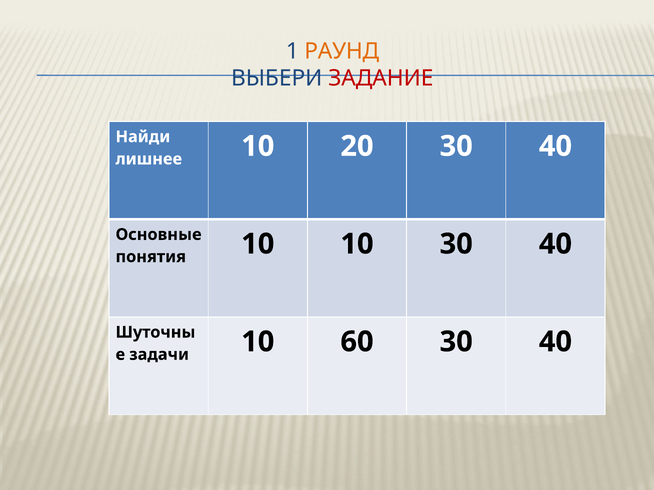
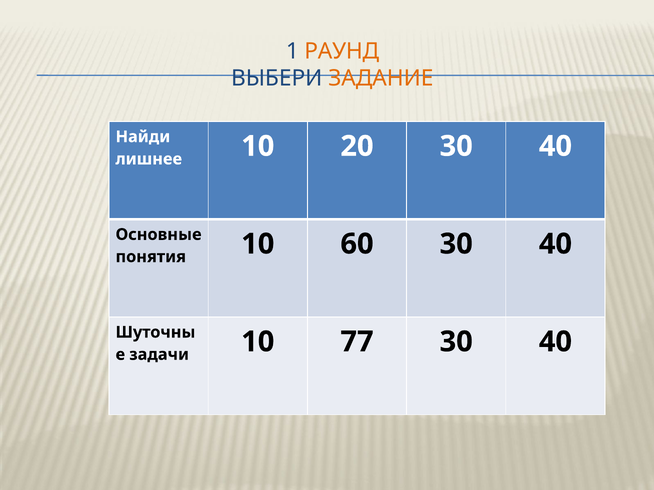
ЗАДАНИЕ colour: red -> orange (381, 78)
10 10: 10 -> 60 (357, 244)
60: 60 -> 77 (357, 342)
